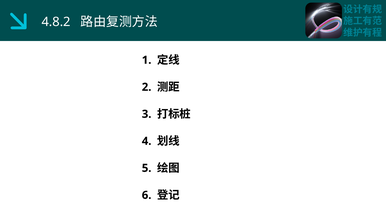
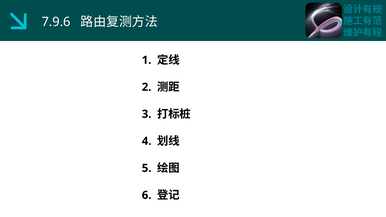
4.8.2: 4.8.2 -> 7.9.6 (56, 22)
